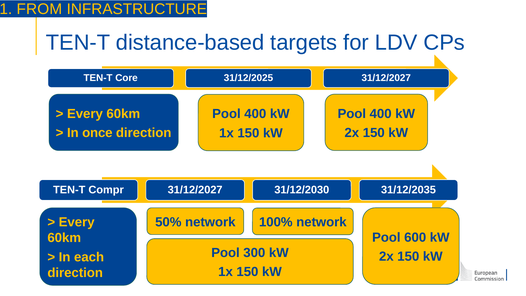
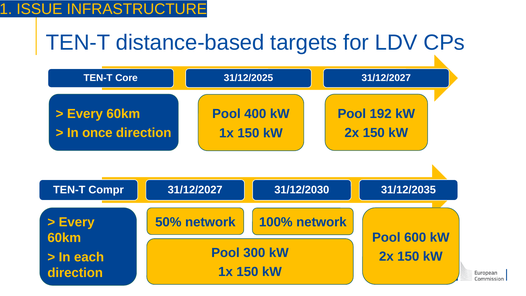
FROM: FROM -> ISSUE (39, 9)
400: 400 -> 192 (381, 114)
